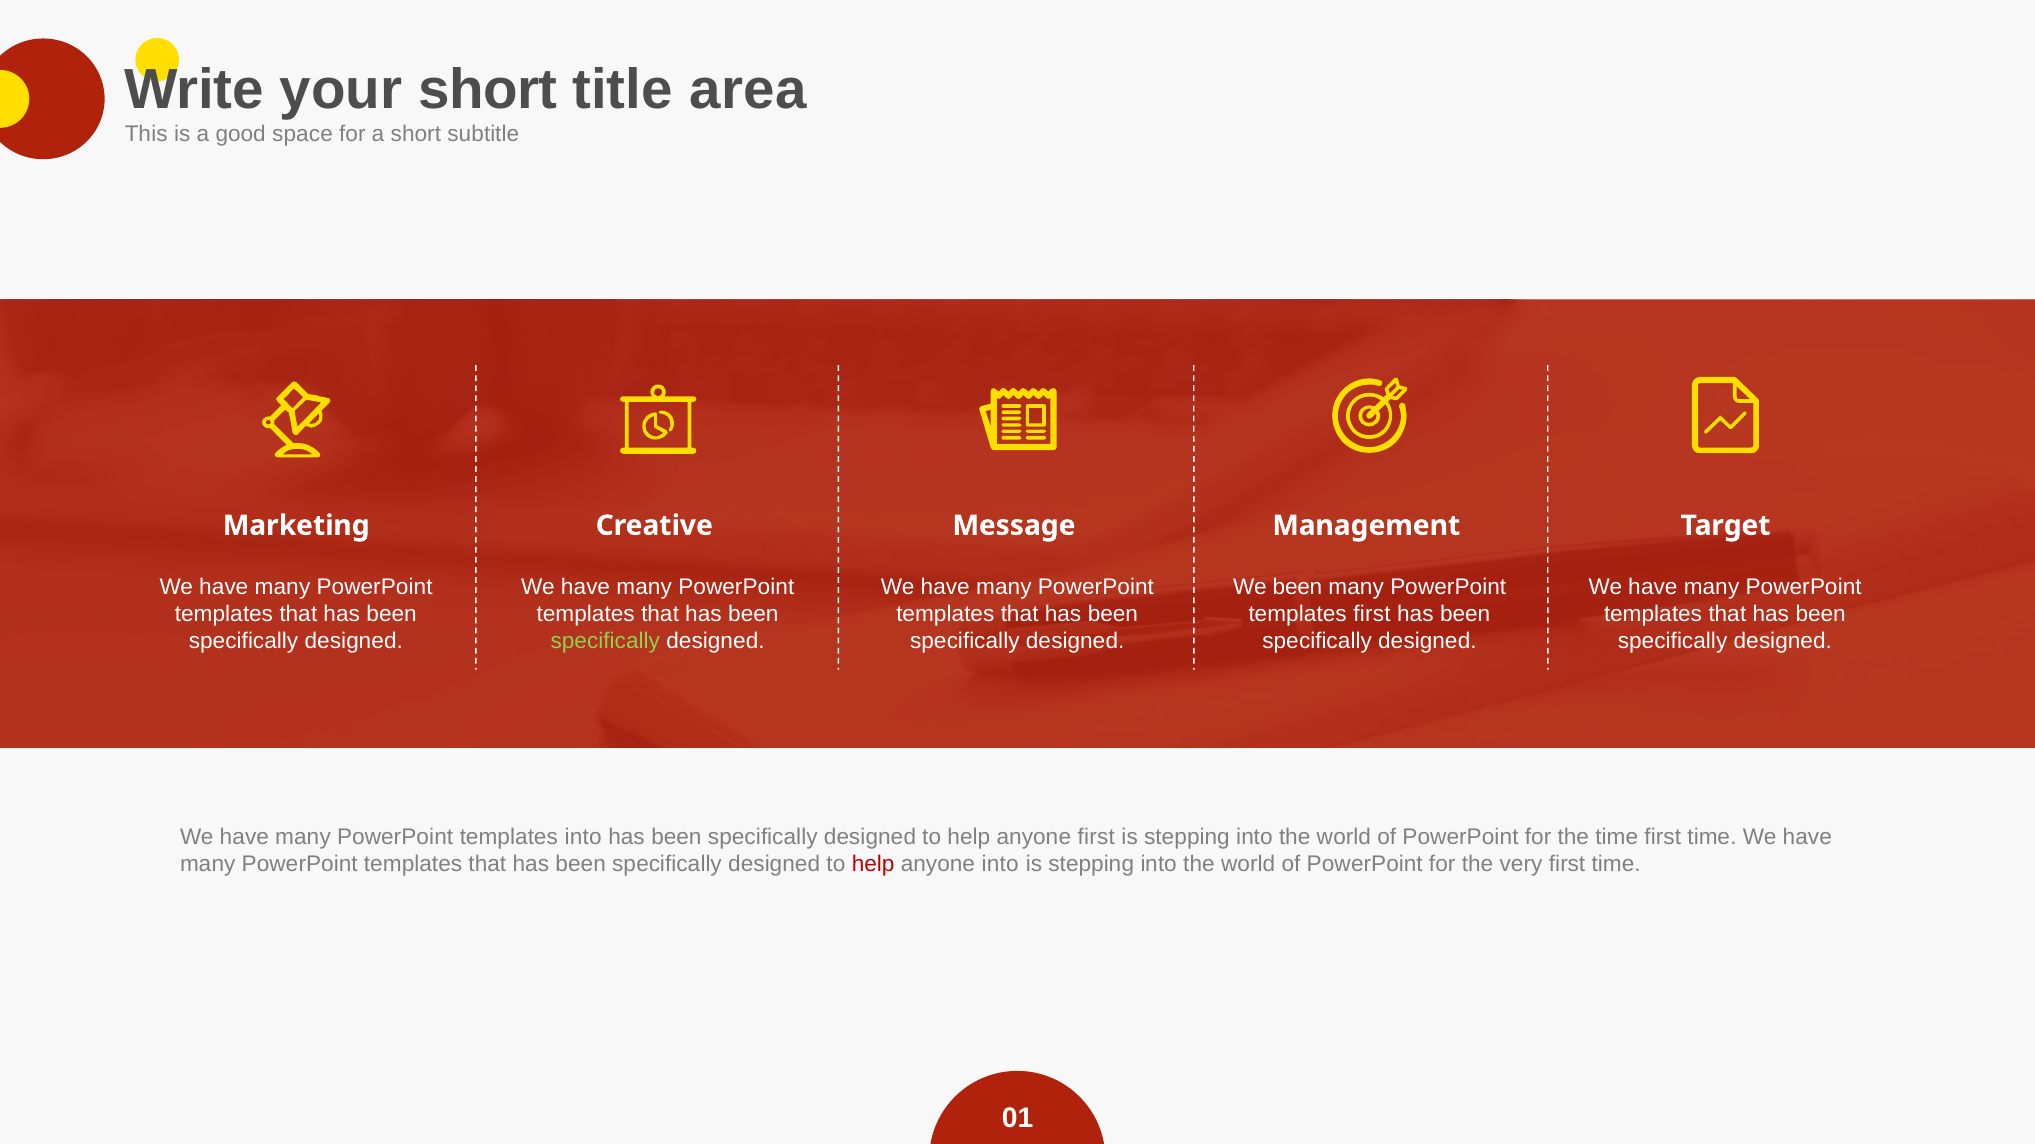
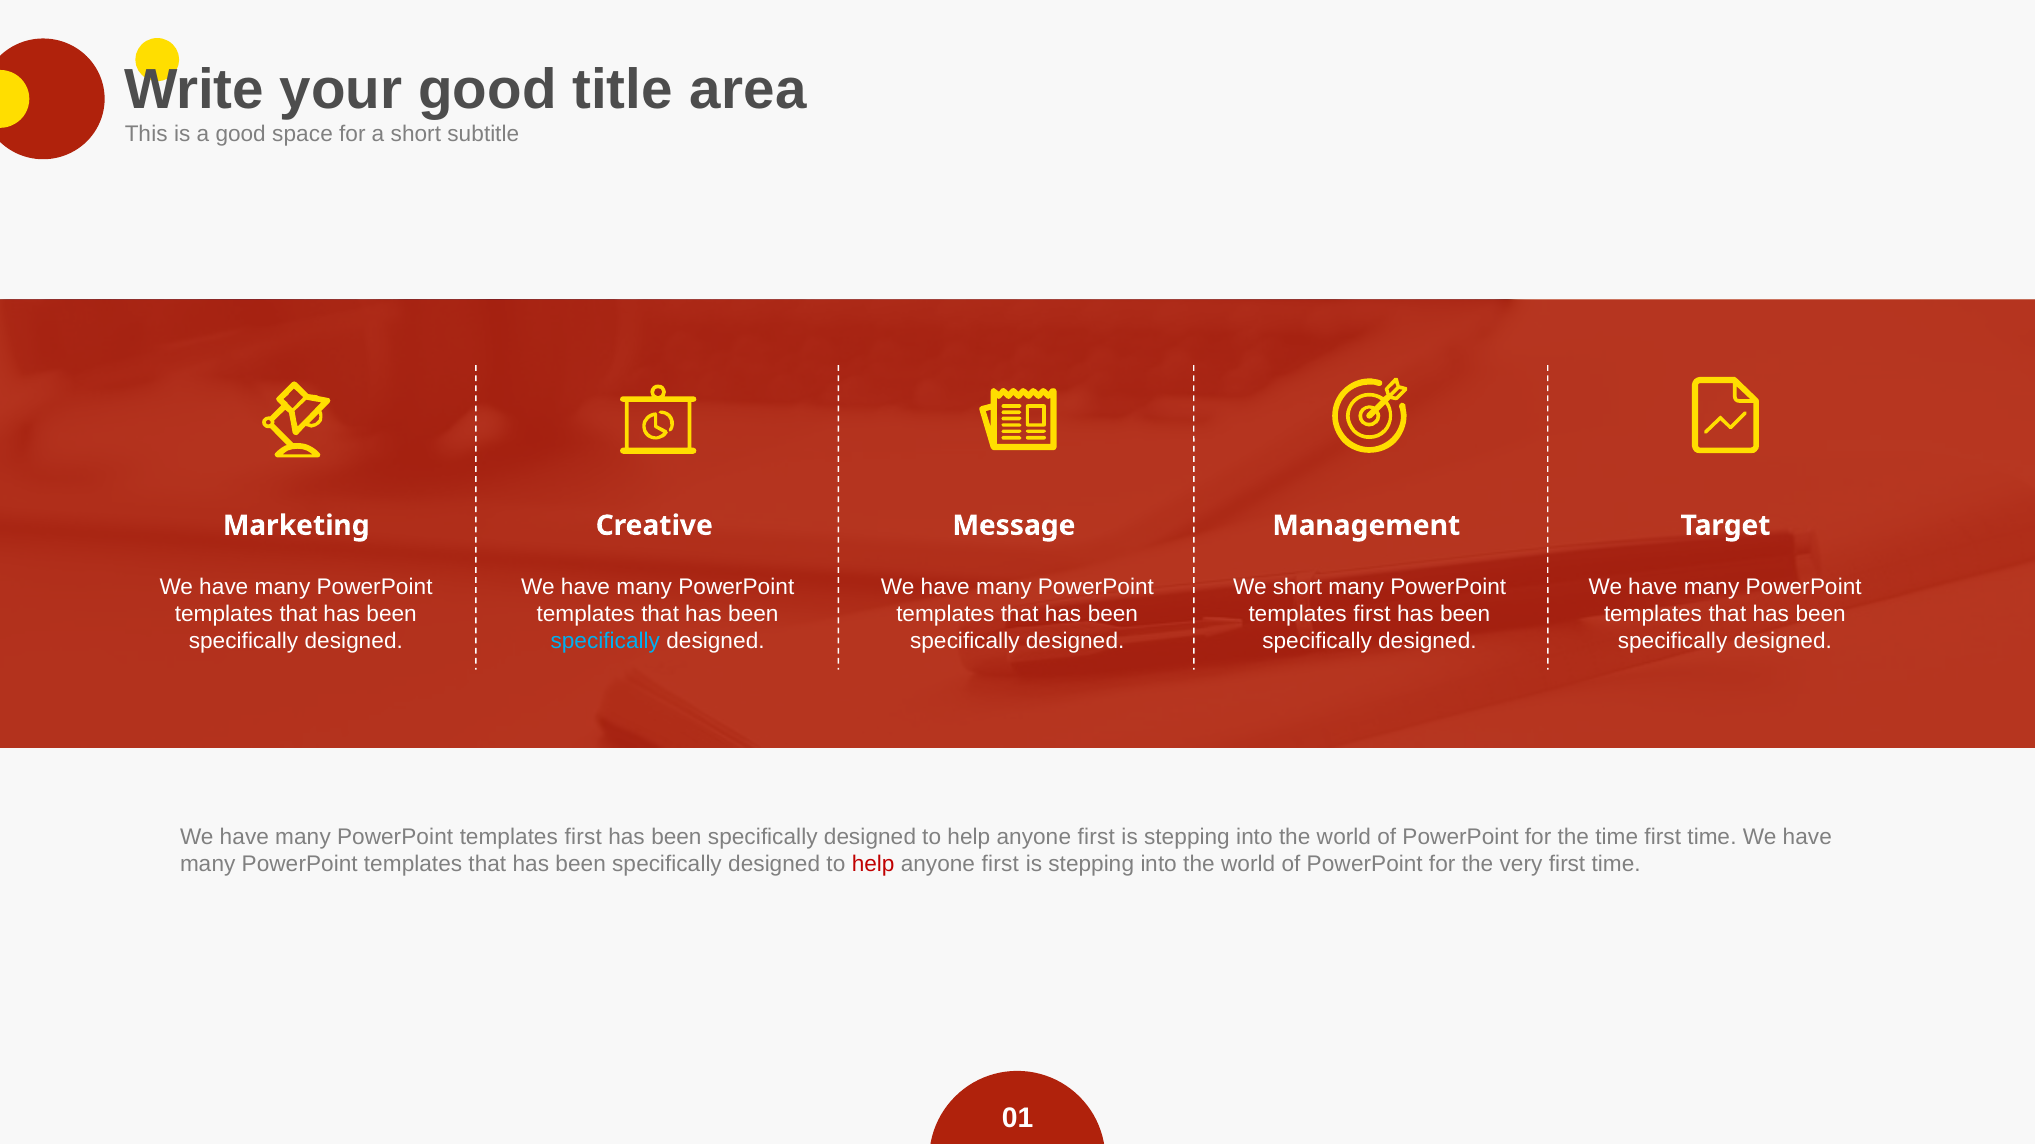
your short: short -> good (487, 90)
We been: been -> short (1297, 587)
specifically colour: light green -> light blue (605, 642)
into: into -> first (583, 838)
into: into -> first (1000, 865)
